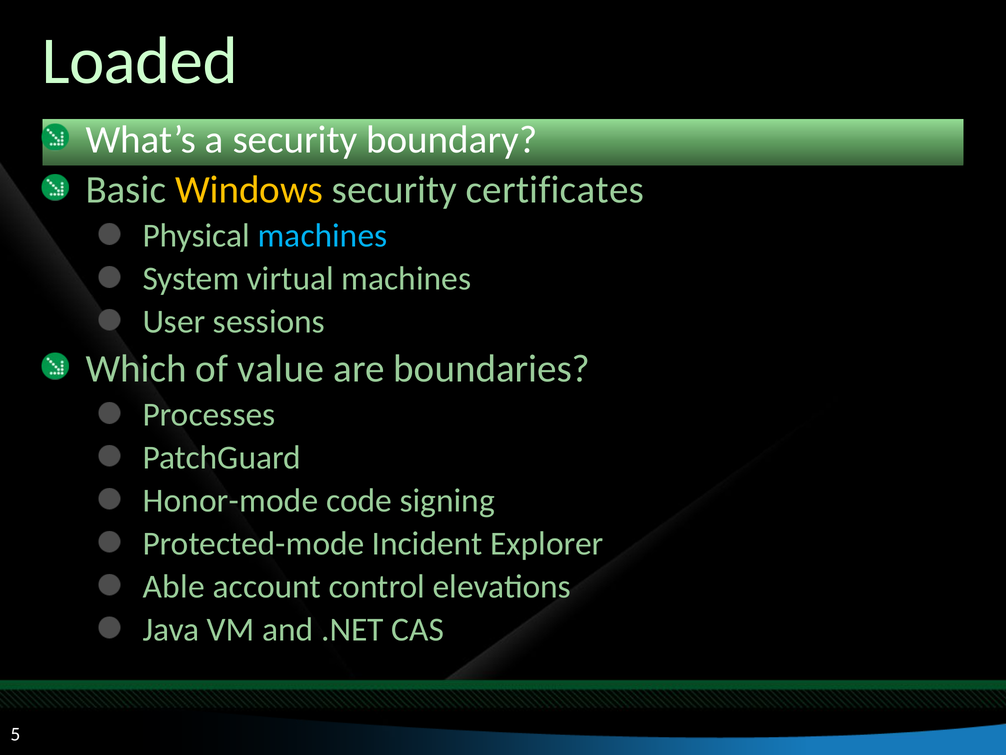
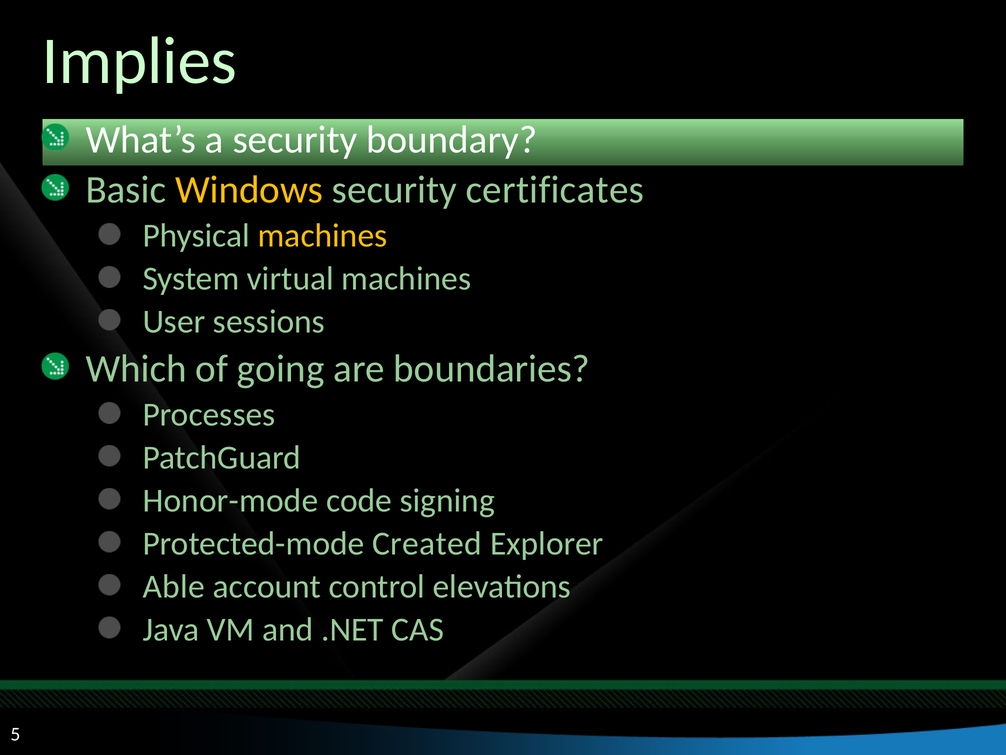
Loaded: Loaded -> Implies (140, 61)
machines colour: light blue -> yellow (323, 236)
value: value -> going (281, 369)
Incident: Incident -> Created (427, 543)
